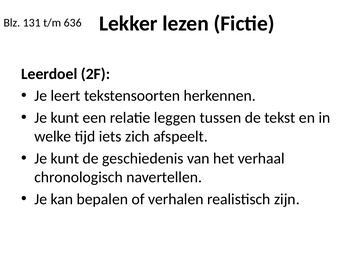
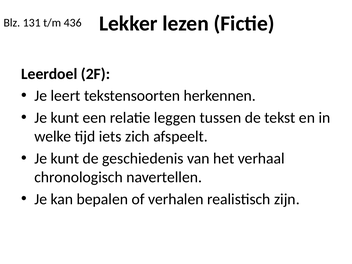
636: 636 -> 436 (73, 23)
